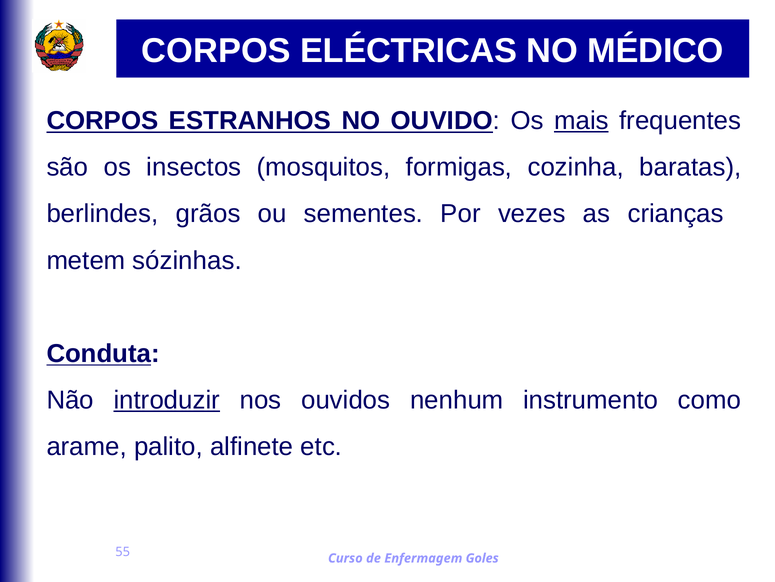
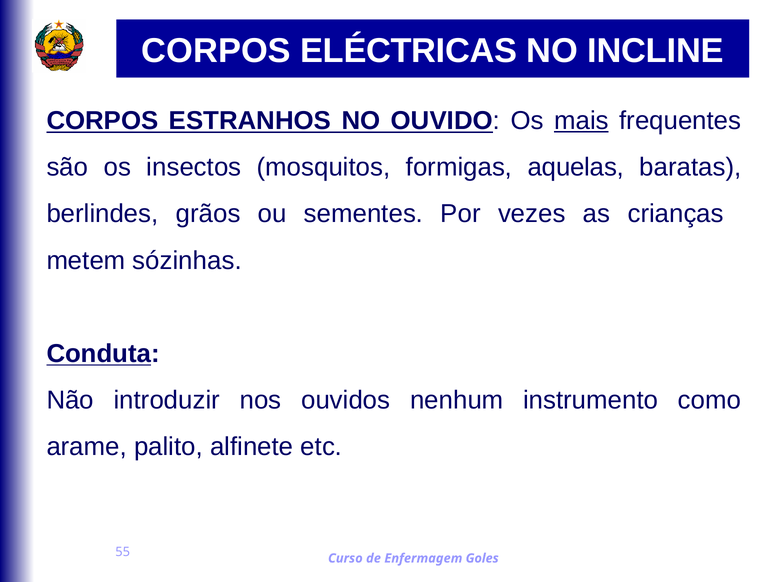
MÉDICO: MÉDICO -> INCLINE (655, 51)
cozinha: cozinha -> aquelas (576, 167)
introduzir underline: present -> none (167, 400)
